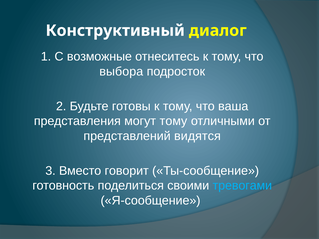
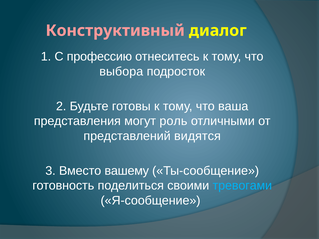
Конструктивный colour: white -> pink (115, 31)
возможные: возможные -> профессию (99, 57)
могут тому: тому -> роль (173, 121)
говорит: говорит -> вашему (127, 171)
